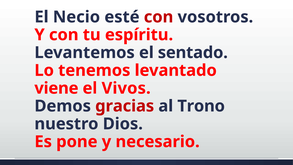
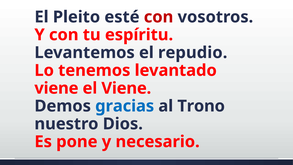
Necio: Necio -> Pleito (76, 17)
sentado: sentado -> repudio (193, 53)
el Vivos: Vivos -> Viene (126, 88)
gracias colour: red -> blue (125, 106)
